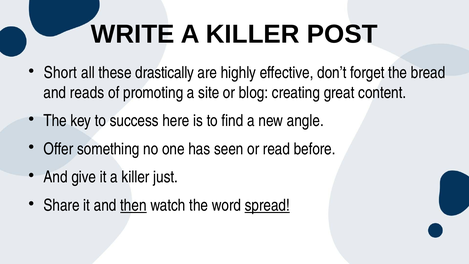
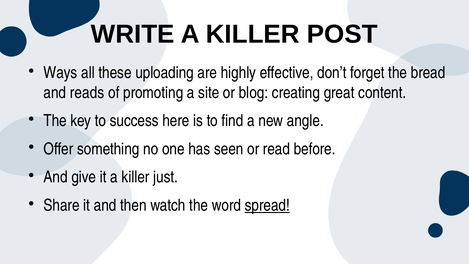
Short: Short -> Ways (60, 73)
drastically: drastically -> uploading (165, 73)
then underline: present -> none (133, 205)
